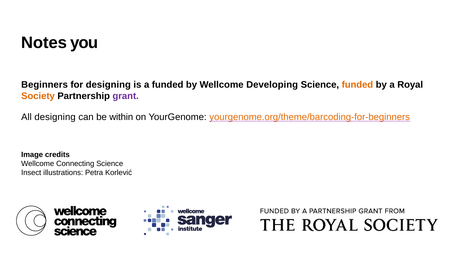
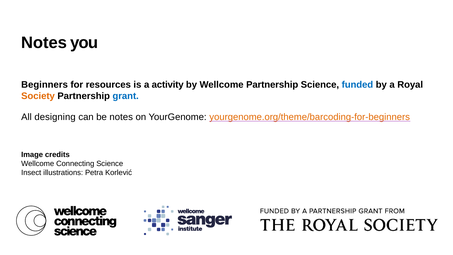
for designing: designing -> resources (108, 85)
a funded: funded -> activity (168, 85)
Wellcome Developing: Developing -> Partnership (272, 85)
funded colour: orange -> blue (357, 85)
grant colour: purple -> blue (126, 96)
be within: within -> notes (121, 117)
